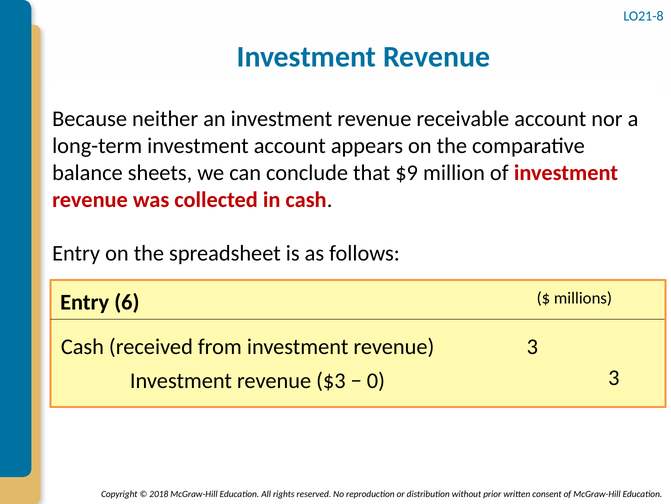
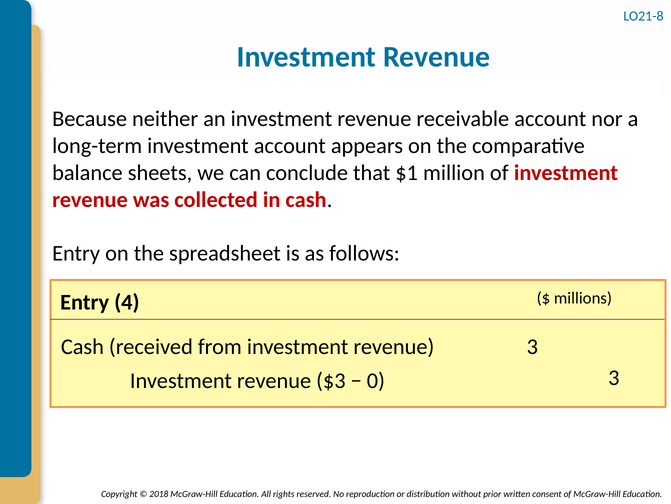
$9: $9 -> $1 (407, 173)
6: 6 -> 4 (127, 302)
